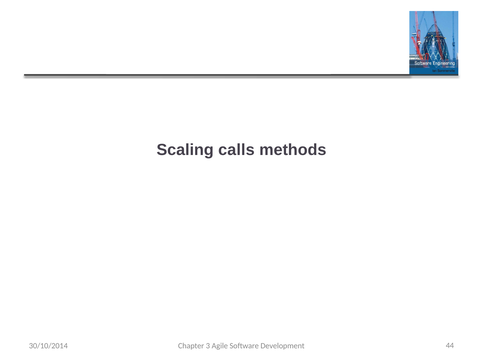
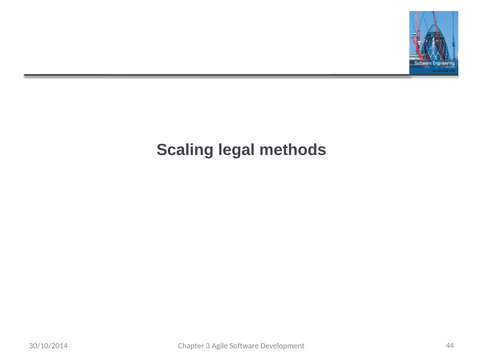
calls: calls -> legal (236, 150)
